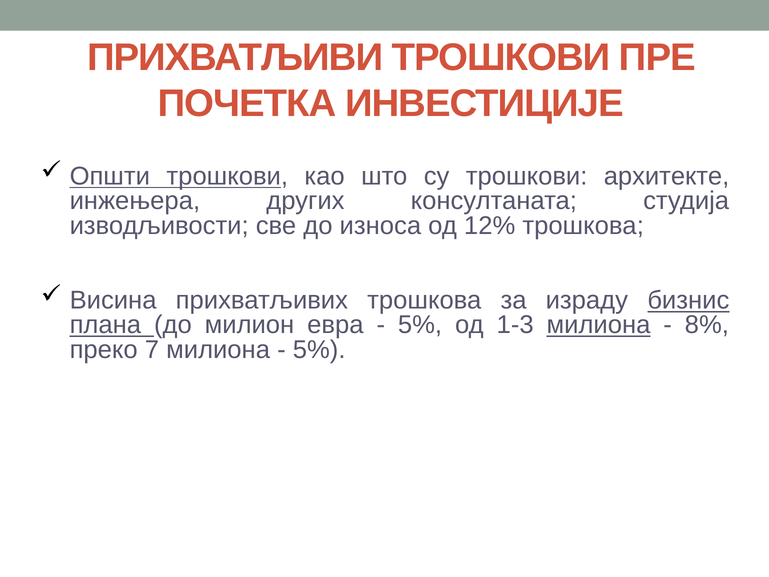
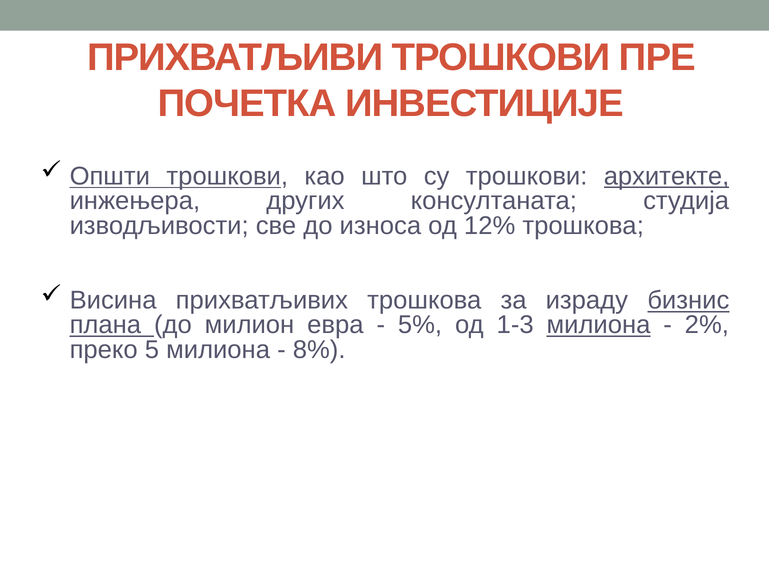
архитекте underline: none -> present (667, 176)
8%: 8% -> 2% (707, 325)
7: 7 -> 5 (152, 349)
5%: 5% -> 8% (319, 349)
